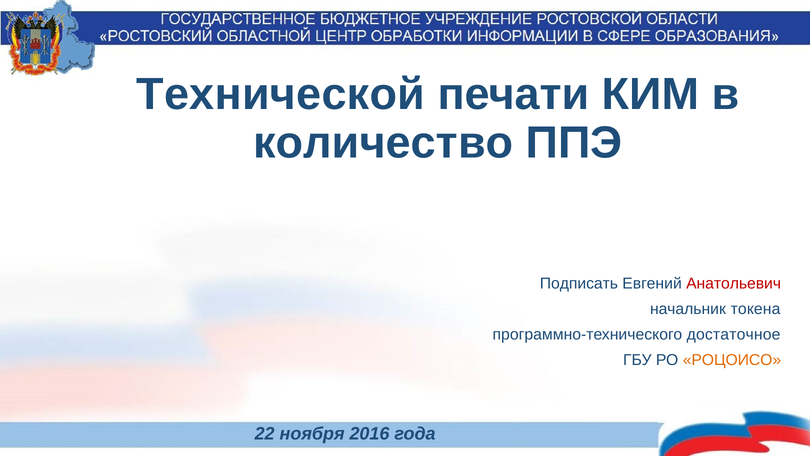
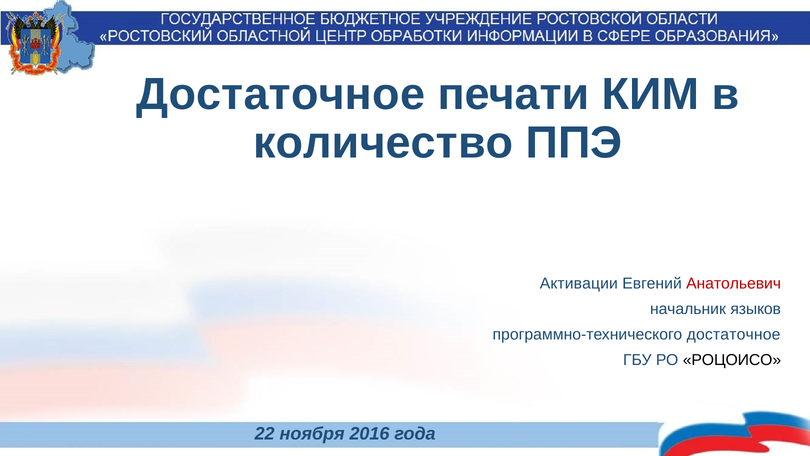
Технической: Технической -> Достаточное (281, 94)
Подписать: Подписать -> Активации (579, 284)
токена: токена -> языков (756, 309)
РОЦОИСО colour: orange -> black (732, 360)
